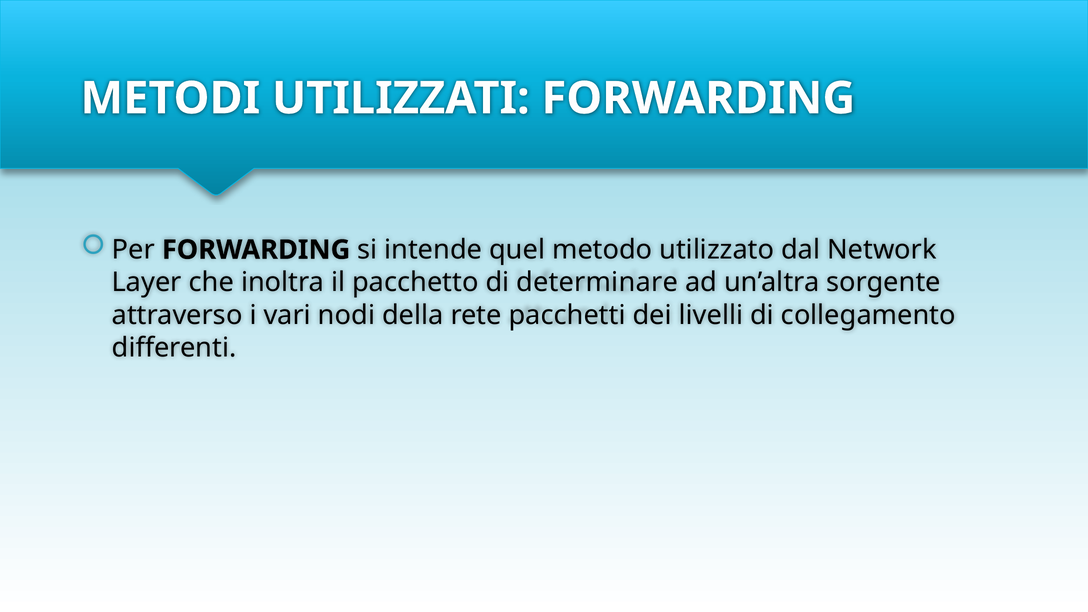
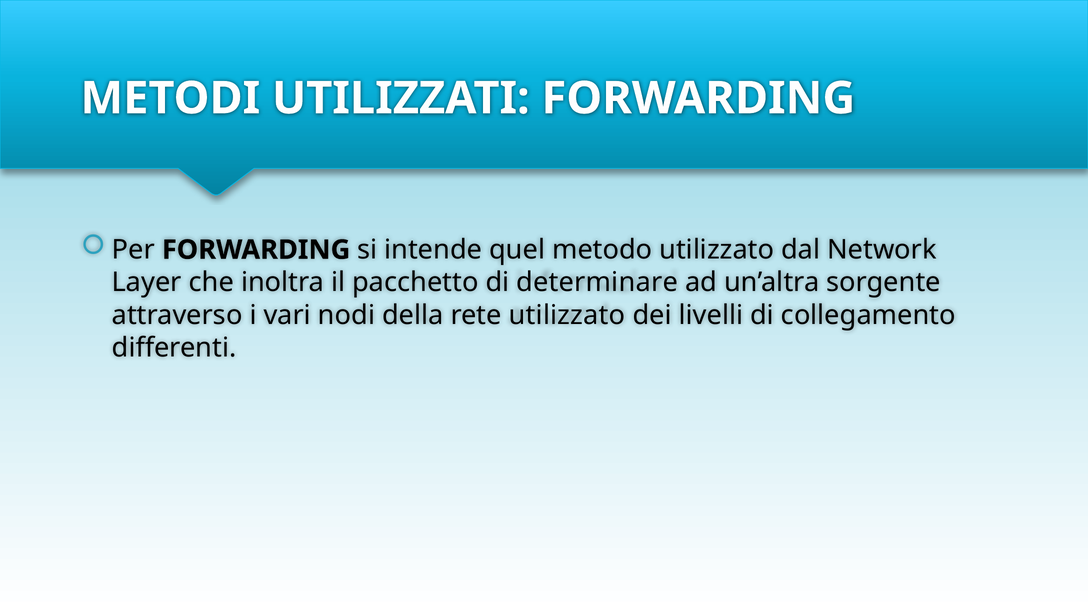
rete pacchetti: pacchetti -> utilizzato (567, 315)
